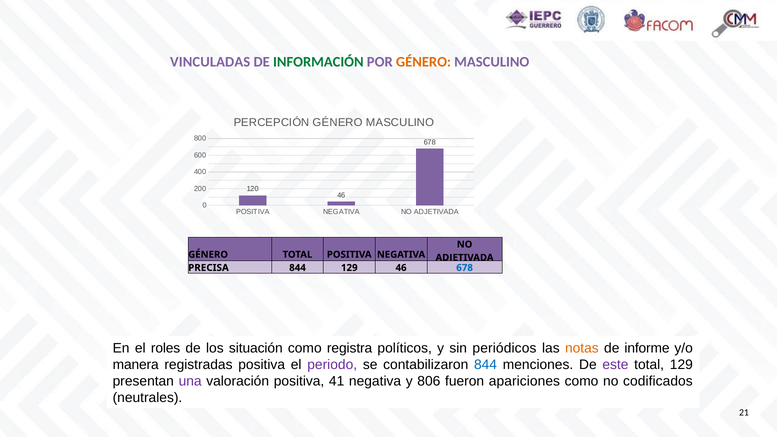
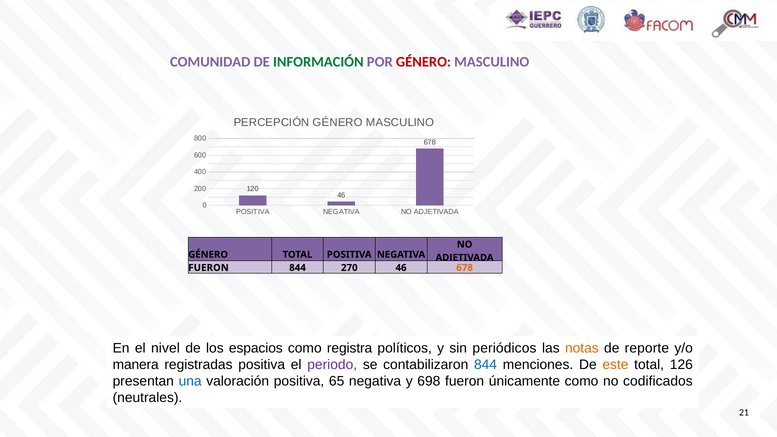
VINCULADAS: VINCULADAS -> COMUNIDAD (210, 62)
GÉNERO colour: orange -> red (423, 62)
PRECISA: PRECISA -> FUERON (208, 268)
844 129: 129 -> 270 (349, 268)
678 colour: blue -> orange (465, 268)
roles: roles -> nivel (165, 348)
situación: situación -> espacios (256, 348)
informe: informe -> reporte (647, 348)
este colour: purple -> orange (615, 365)
total 129: 129 -> 126 (681, 365)
una colour: purple -> blue (190, 381)
41: 41 -> 65 (337, 381)
806: 806 -> 698 (429, 381)
apariciones: apariciones -> únicamente (524, 381)
